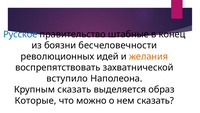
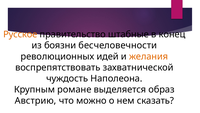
Русское colour: blue -> orange (20, 34)
вступило: вступило -> чуждость (67, 78)
Крупным сказать: сказать -> романе (74, 89)
Которые: Которые -> Австрию (36, 100)
